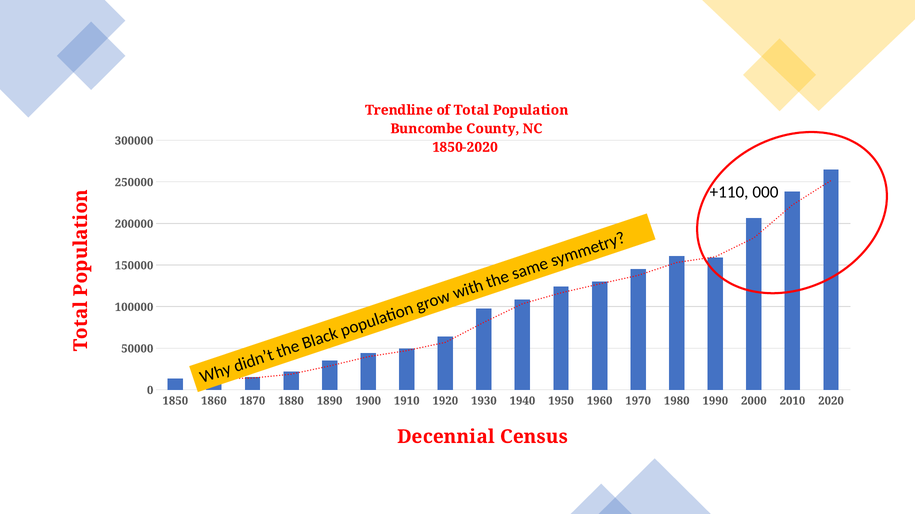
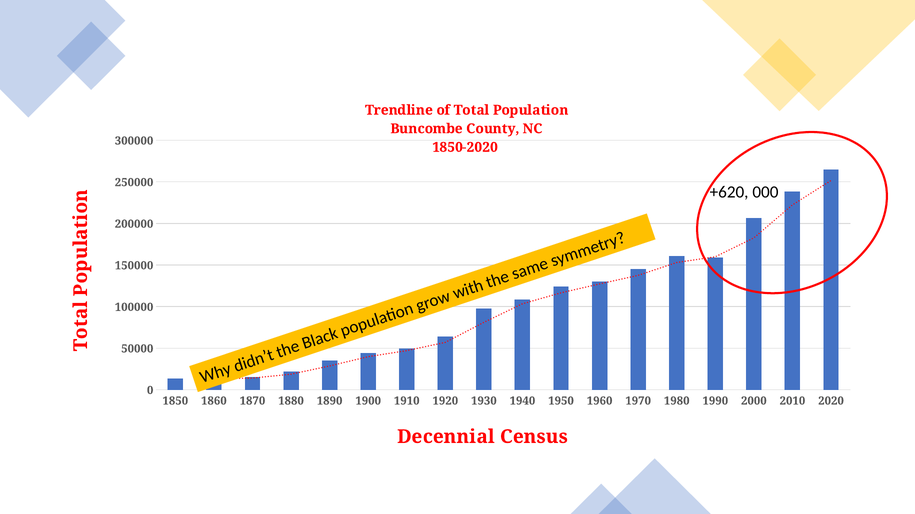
+110: +110 -> +620 (729, 192)
